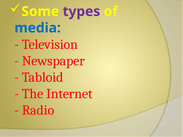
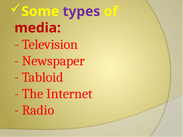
media colour: blue -> red (38, 28)
